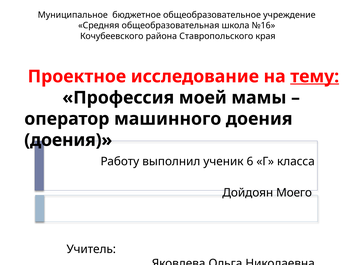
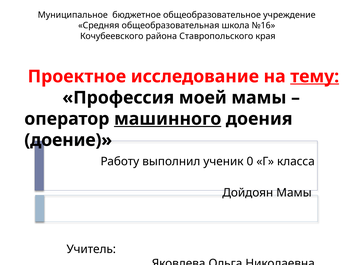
машинного underline: none -> present (168, 119)
доения: доения -> доение (68, 140)
6: 6 -> 0 (250, 161)
Дойдоян Моего: Моего -> Мамы (294, 193)
